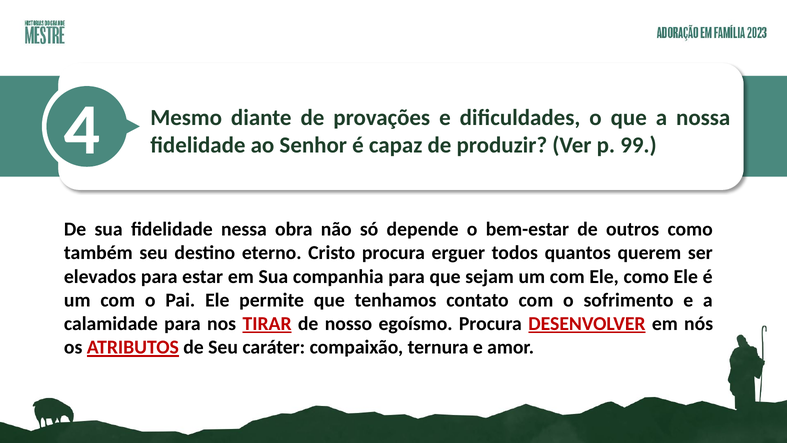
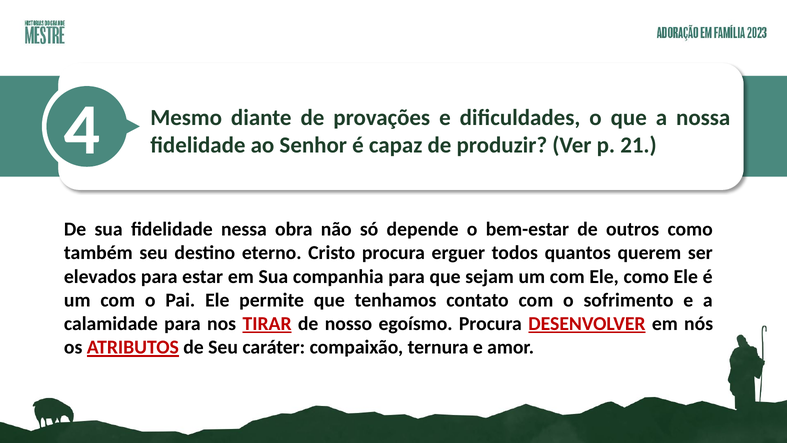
99: 99 -> 21 (639, 145)
